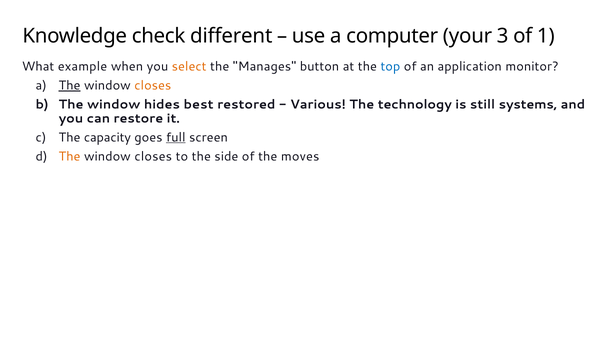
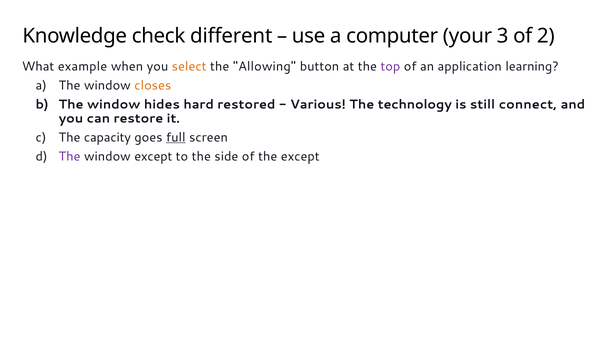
1: 1 -> 2 (546, 36)
Manages: Manages -> Allowing (264, 67)
top colour: blue -> purple (390, 67)
monitor: monitor -> learning (532, 67)
The underline: present -> none (70, 86)
best: best -> hard (199, 104)
systems: systems -> connect (528, 104)
The colour: orange -> purple (70, 156)
closes: closes -> except (153, 156)
the moves: moves -> except (300, 156)
